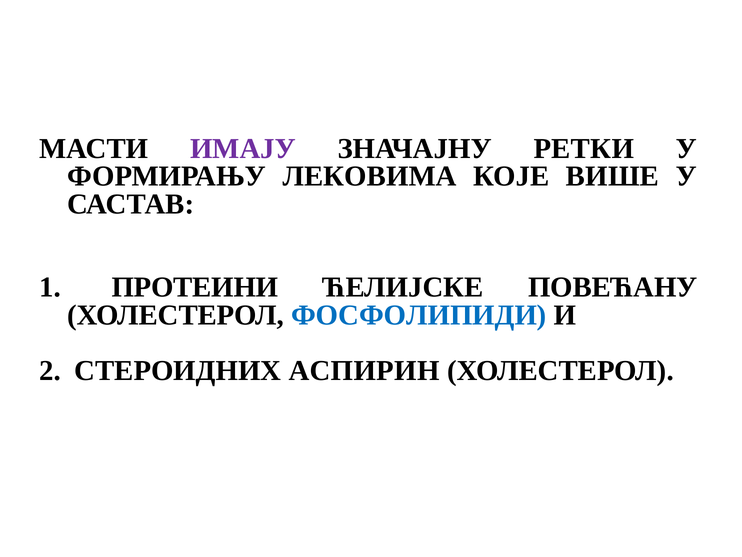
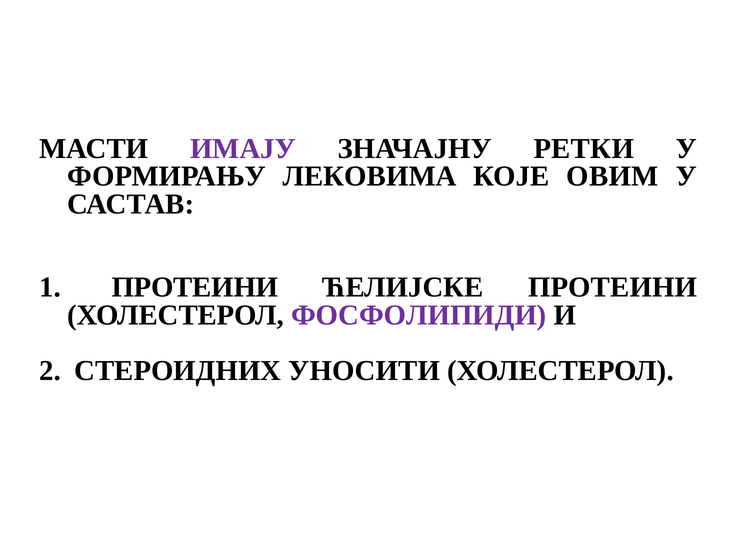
ВИШЕ: ВИШЕ -> ОВИМ (613, 176)
ЋЕЛИЈСКЕ ПОВЕЋАНУ: ПОВЕЋАНУ -> ПРОТЕИНИ (613, 287)
ФОСФОЛИПИДИ colour: blue -> purple (419, 315)
АСПИРИН: АСПИРИН -> УНОСИТИ (364, 370)
